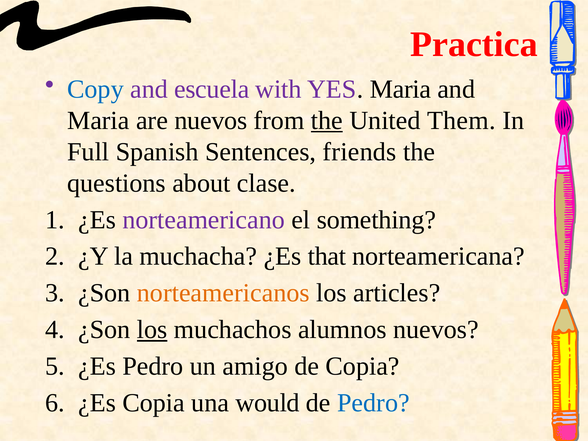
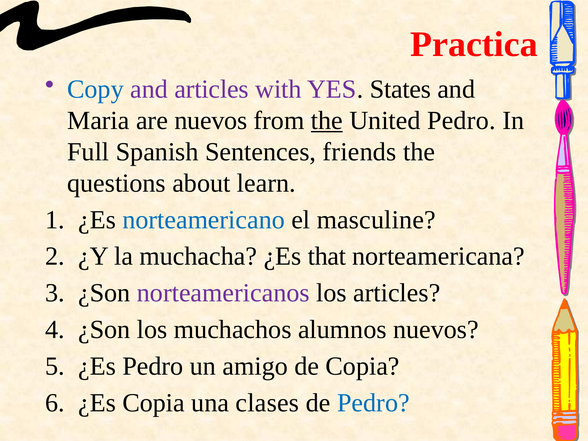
and escuela: escuela -> articles (212, 89)
YES Maria: Maria -> States (400, 89)
United Them: Them -> Pedro (461, 120)
clase: clase -> learn (266, 183)
norteamericano colour: purple -> blue (204, 220)
something: something -> masculine (376, 220)
norteamericanos colour: orange -> purple (223, 293)
los underline: present -> none (152, 330)
would: would -> clases (267, 403)
